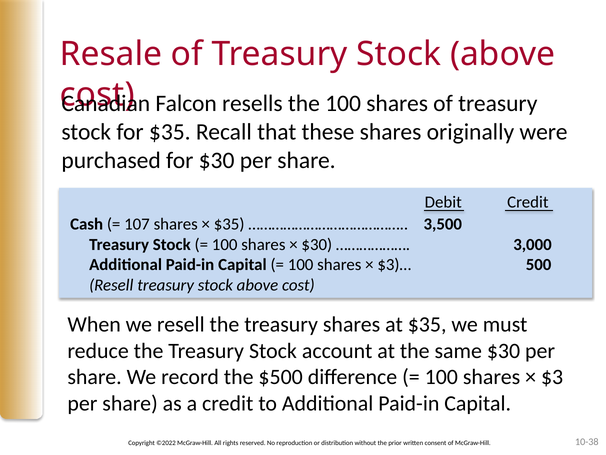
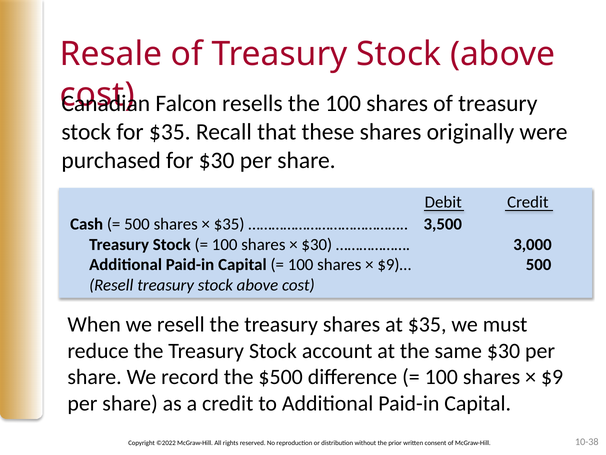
107: 107 -> 500 (137, 224)
$3)…: $3)… -> $9)… (394, 264)
$3: $3 -> $9 (552, 377)
